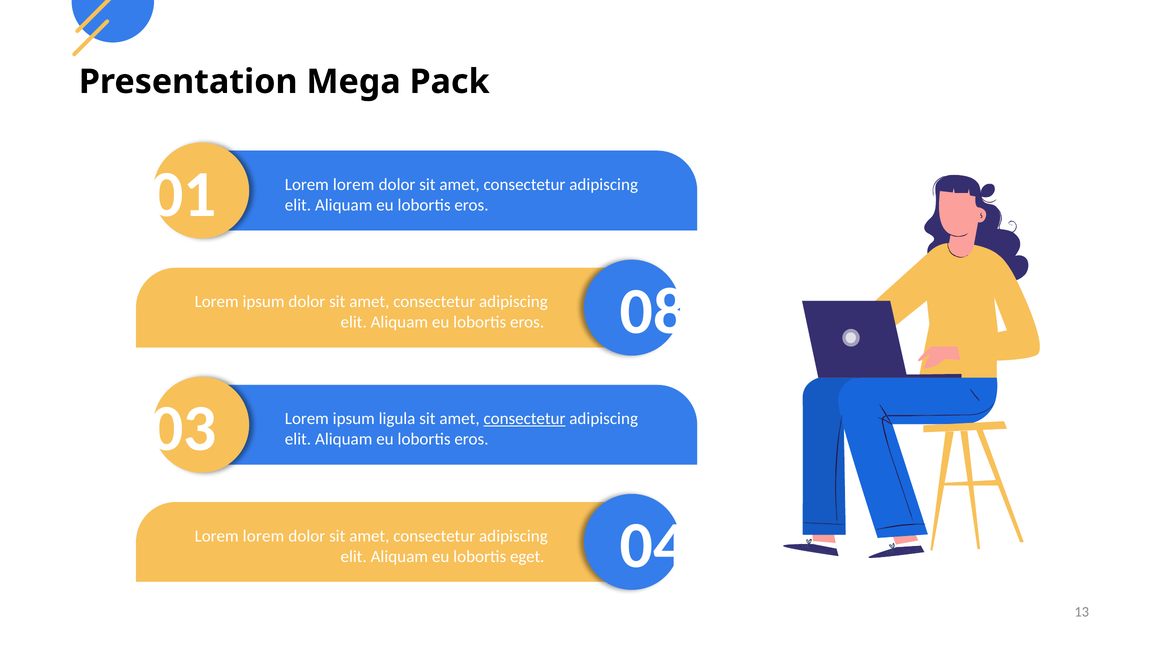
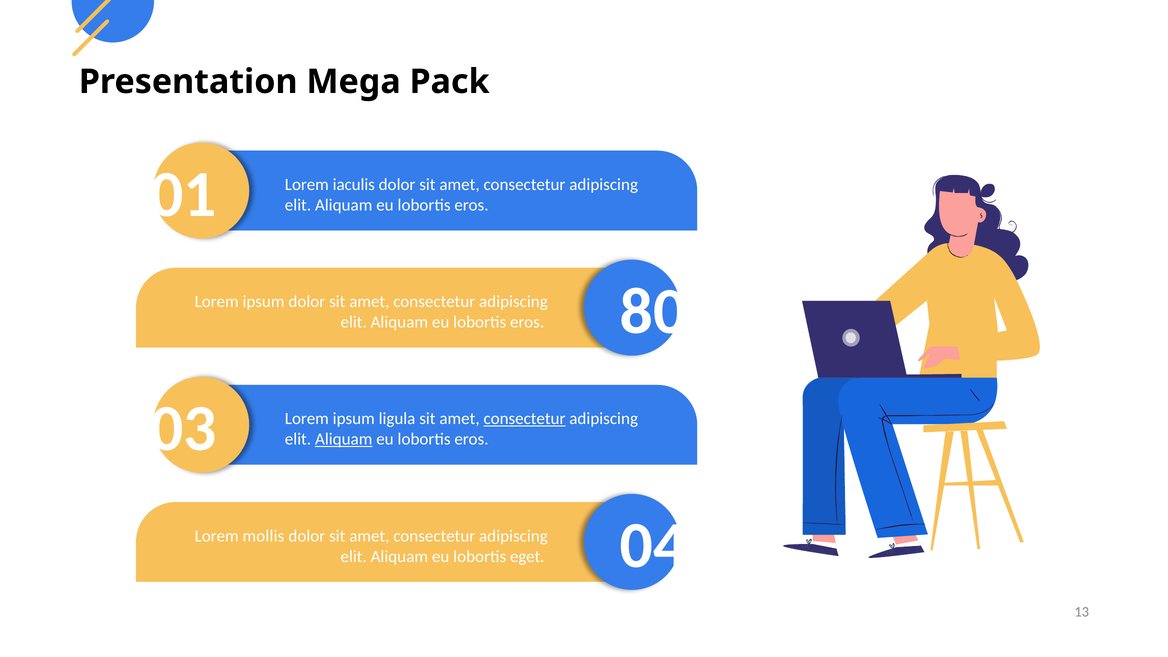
lorem: lorem -> iaculis (354, 185)
08: 08 -> 80 (653, 311)
Aliquam underline: none -> present (344, 439)
lorem: lorem -> mollis (263, 536)
